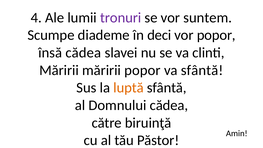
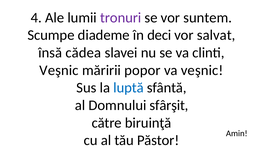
vor popor: popor -> salvat (216, 35)
Măririi: Măririi -> Veşnic (59, 70)
va sfântă: sfântă -> veşnic (202, 70)
luptă colour: orange -> blue (129, 88)
Domnului cădea: cădea -> sfârşit (169, 105)
